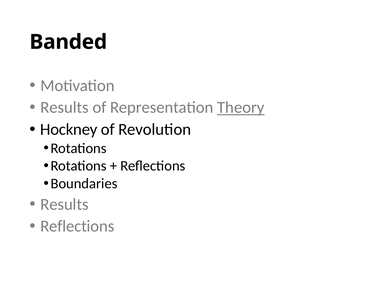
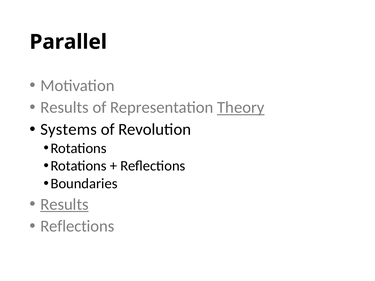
Banded: Banded -> Parallel (68, 42)
Hockney: Hockney -> Systems (69, 129)
Results underline: none -> present (64, 205)
